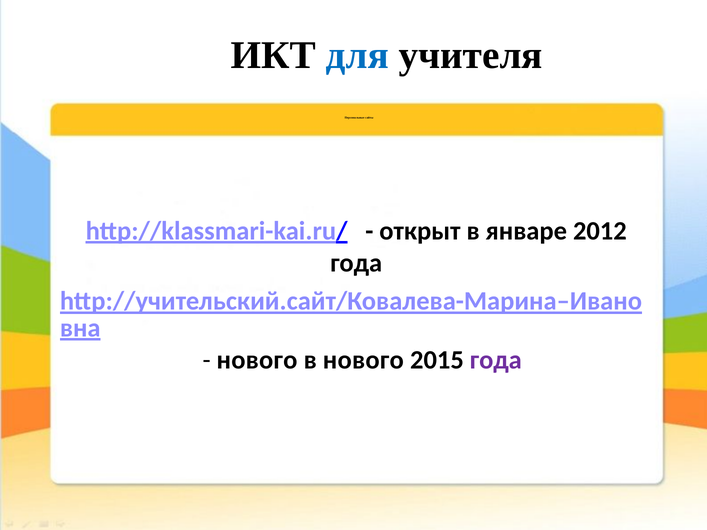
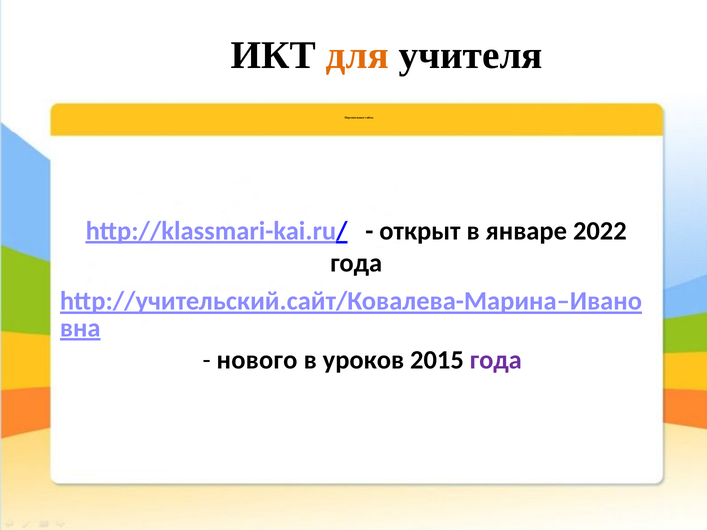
для colour: blue -> orange (357, 56)
2012: 2012 -> 2022 (600, 231)
в нового: нового -> уроков (363, 360)
